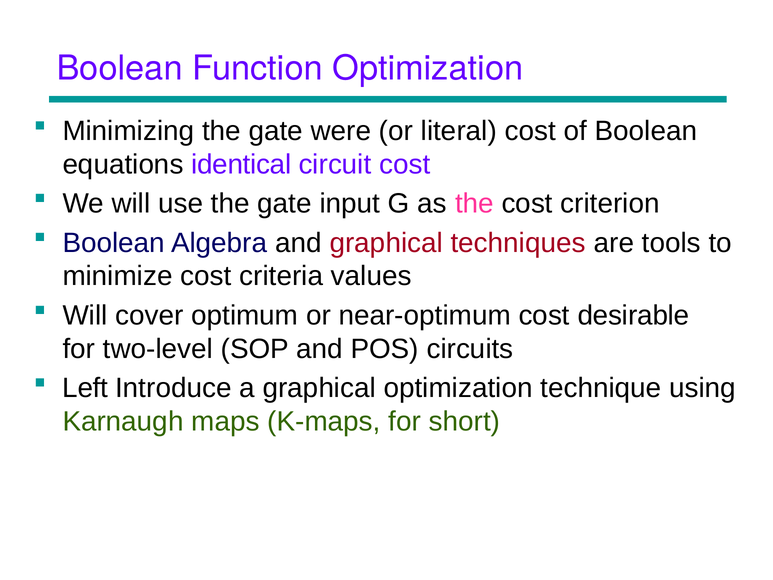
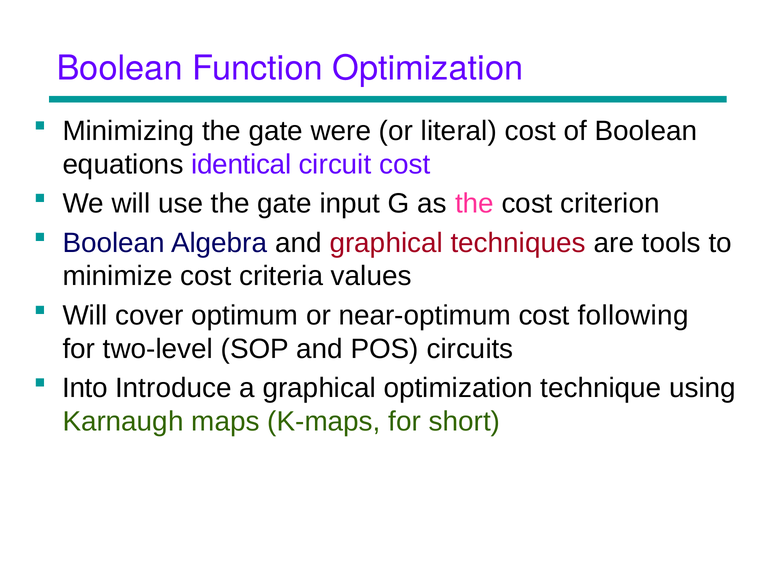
desirable: desirable -> following (633, 315)
Left: Left -> Into (85, 388)
